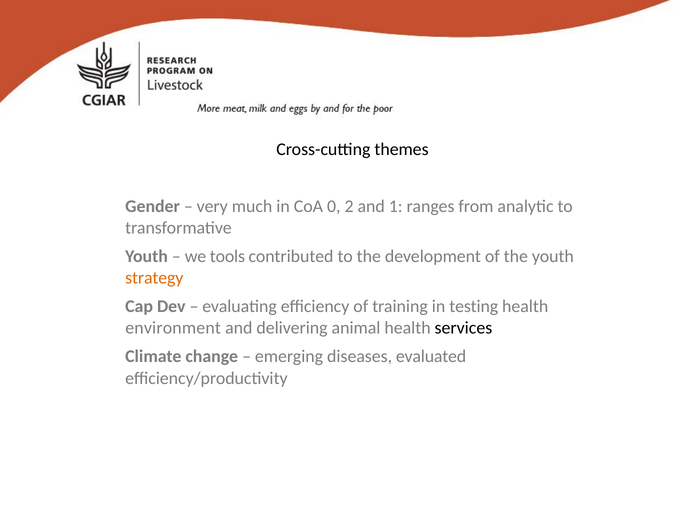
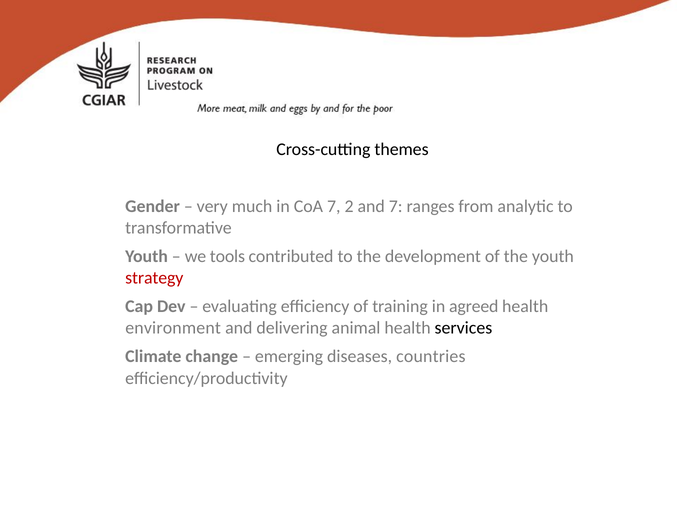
CoA 0: 0 -> 7 (334, 207)
and 1: 1 -> 7 (396, 207)
strategy colour: orange -> red (154, 278)
testing: testing -> agreed (474, 307)
evaluated: evaluated -> countries (431, 357)
